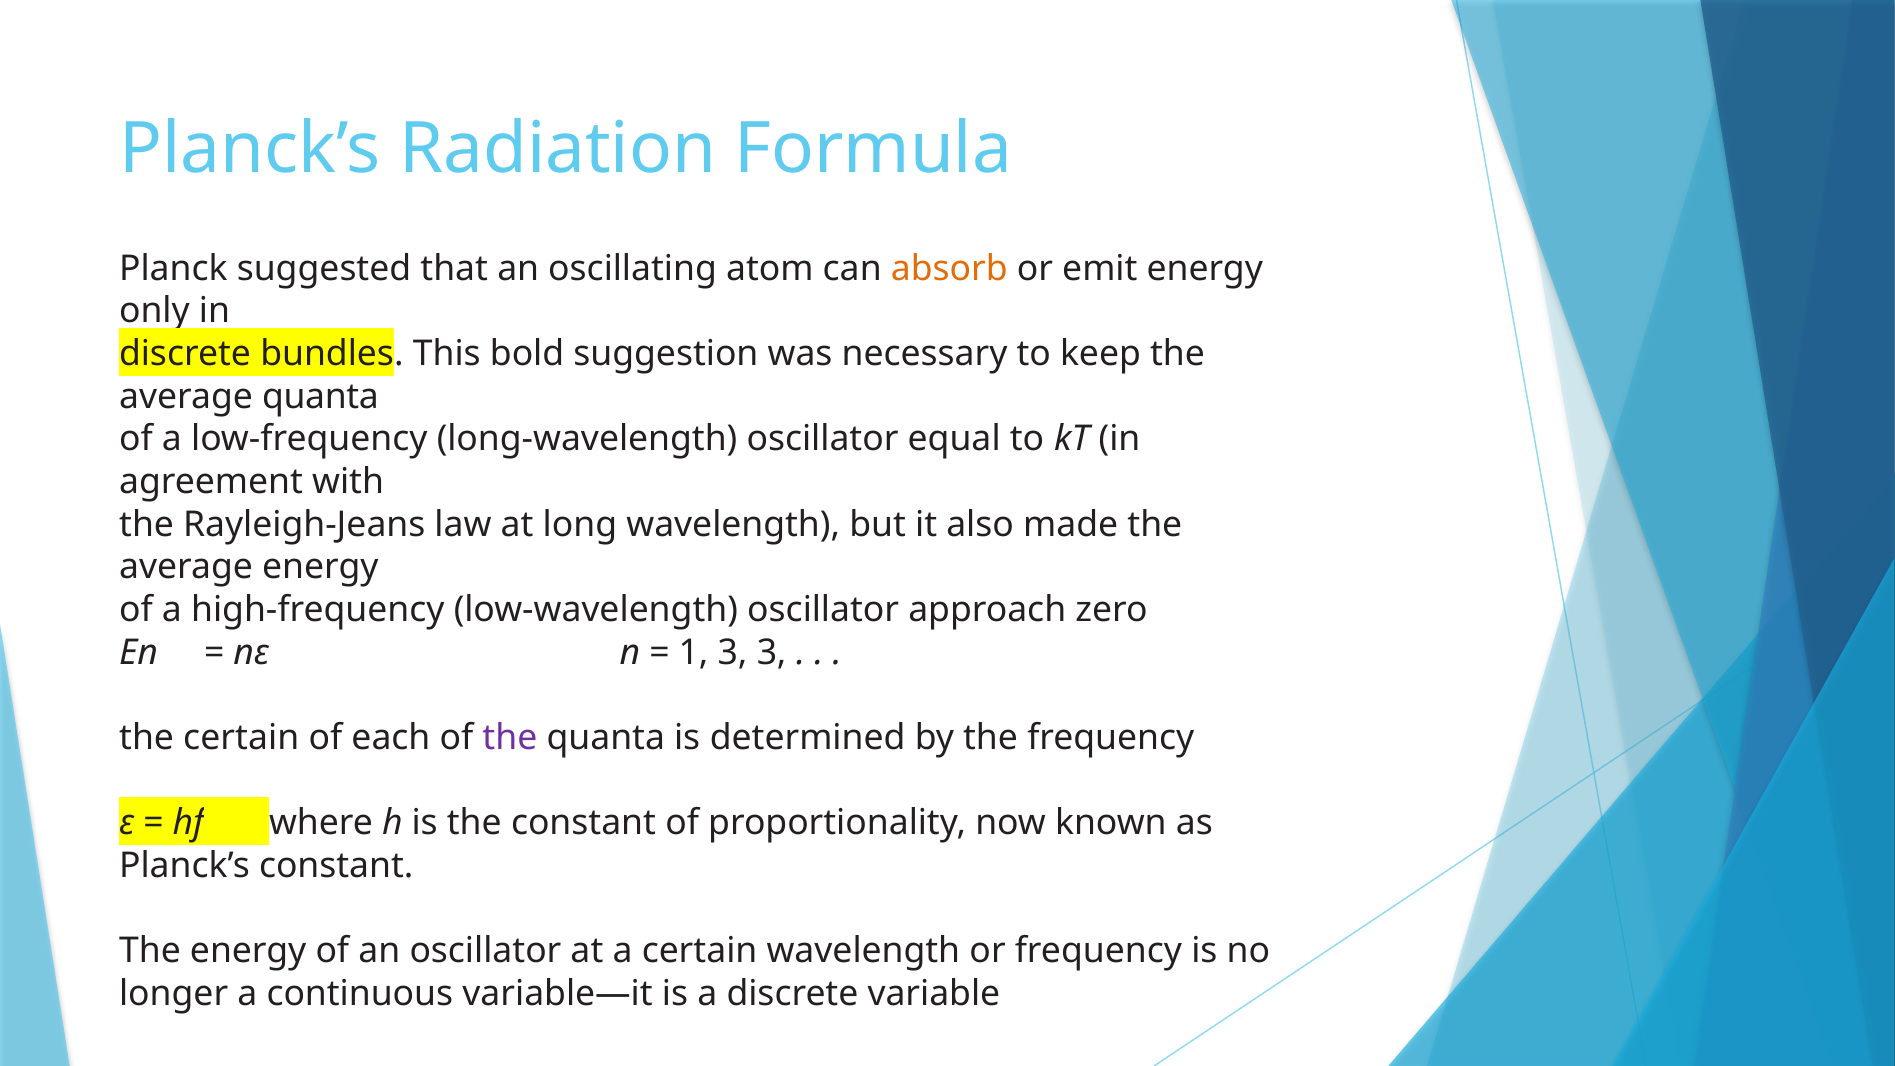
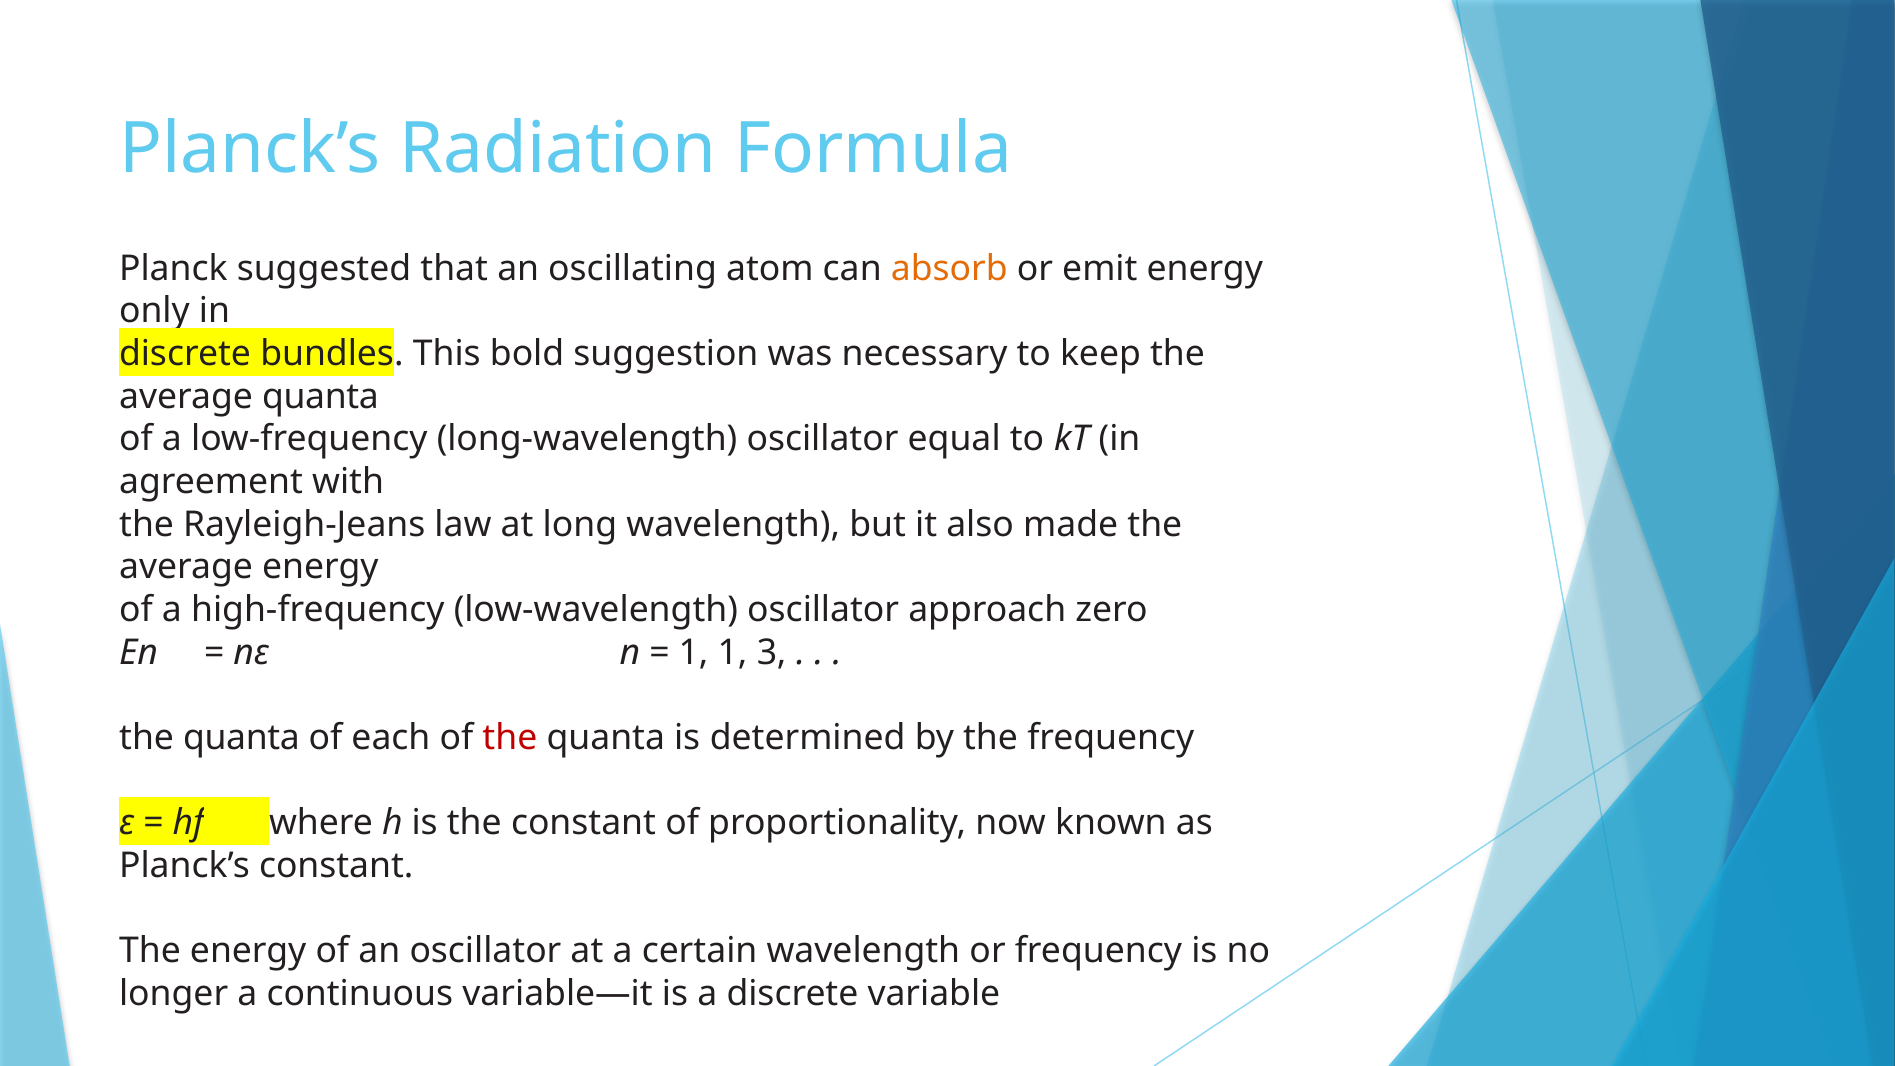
1 3: 3 -> 1 (733, 652)
certain: certain -> quanta (241, 738)
the colour: purple -> red (510, 738)
